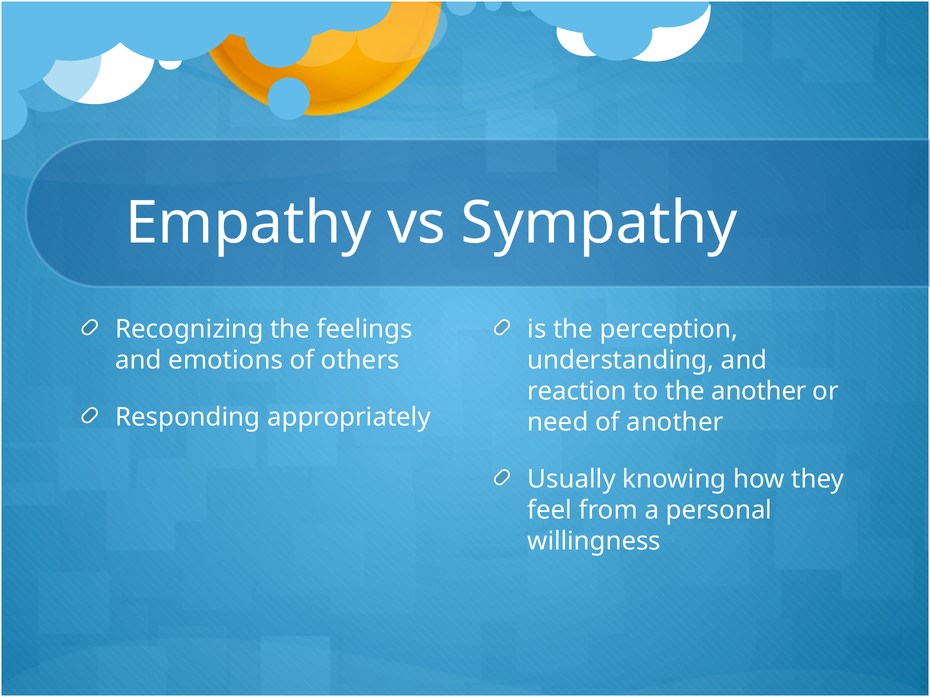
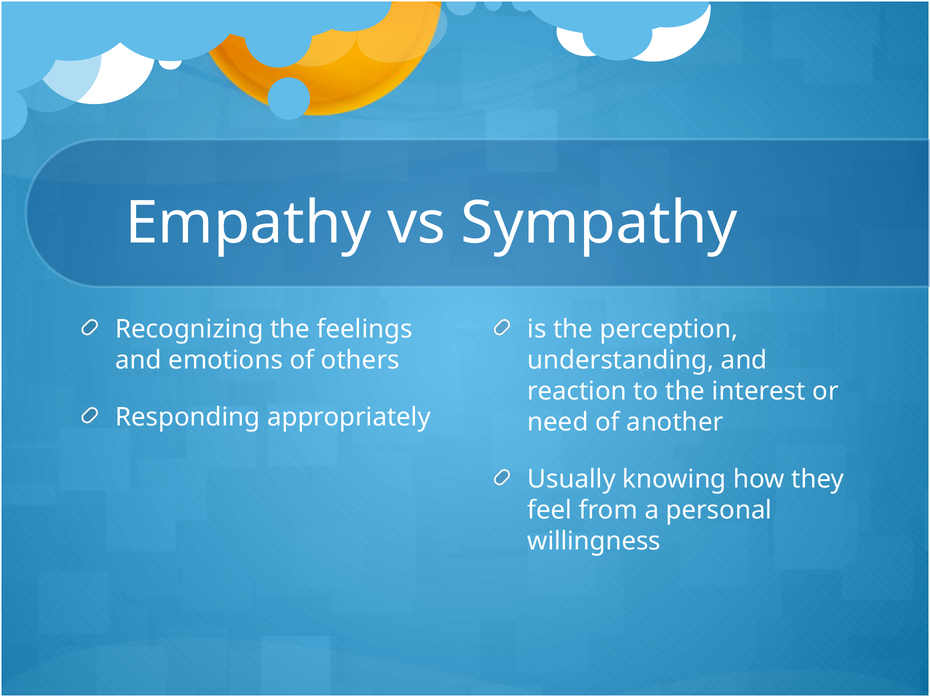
the another: another -> interest (759, 392)
